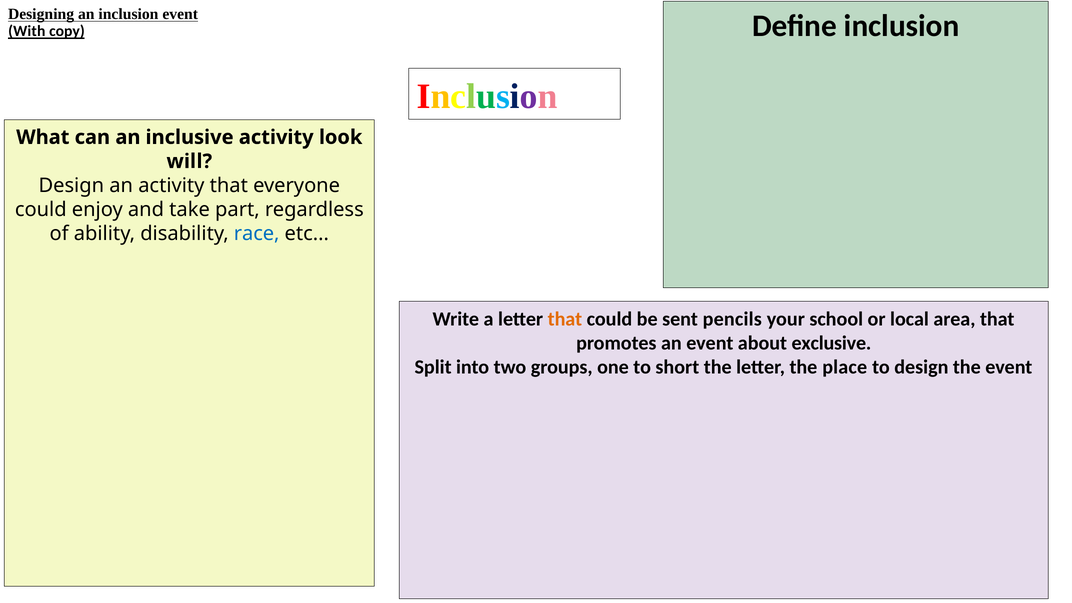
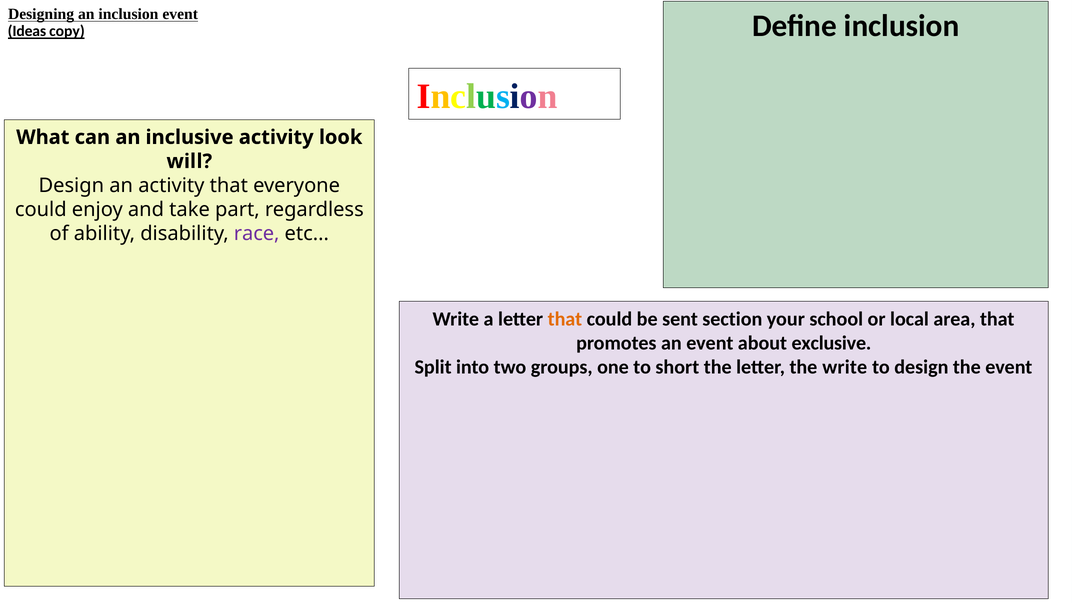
With: With -> Ideas (27, 31)
race colour: blue -> purple (257, 234)
pencils: pencils -> section (732, 319)
the place: place -> write (845, 367)
